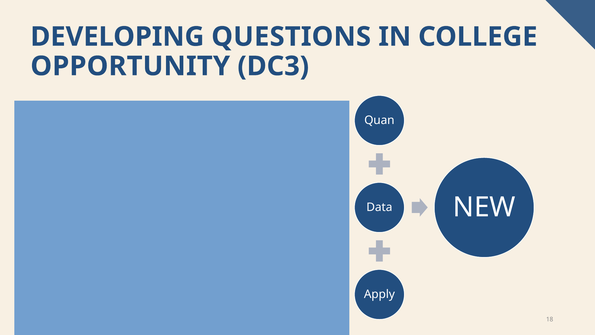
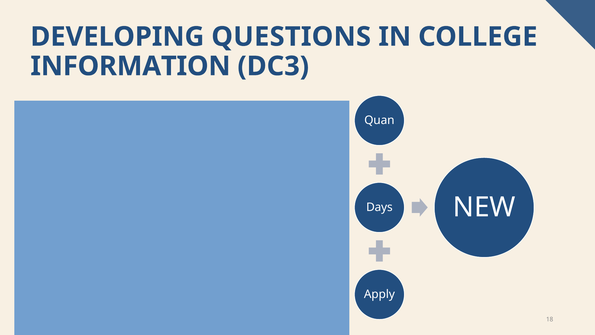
OPPORTUNITY: OPPORTUNITY -> INFORMATION (130, 66)
Data: Data -> Days (379, 207)
